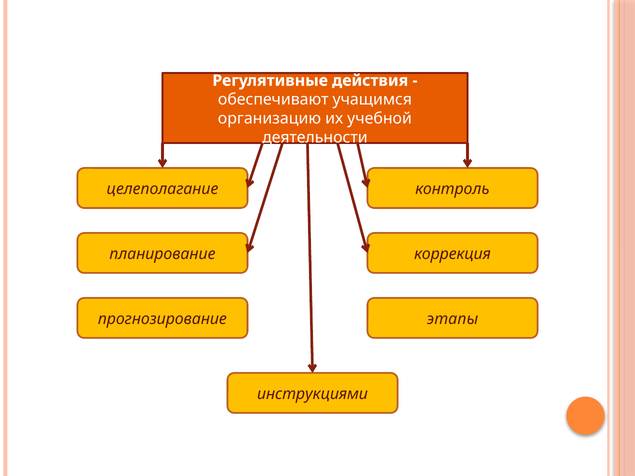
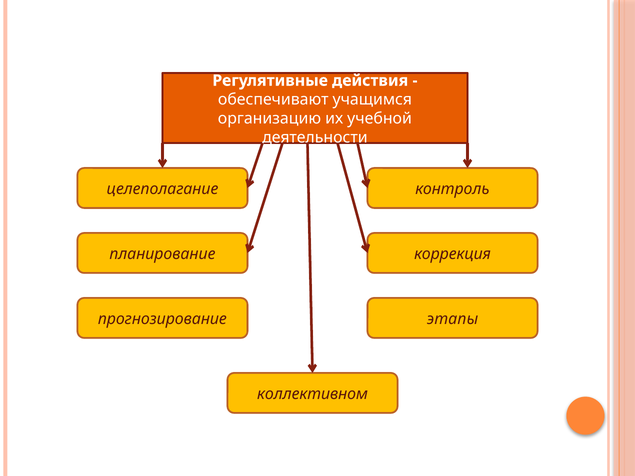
инструкциями: инструкциями -> коллективном (312, 394)
